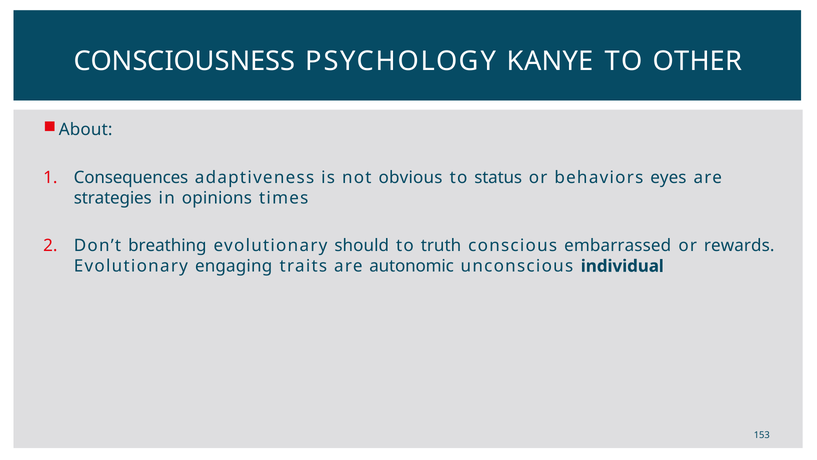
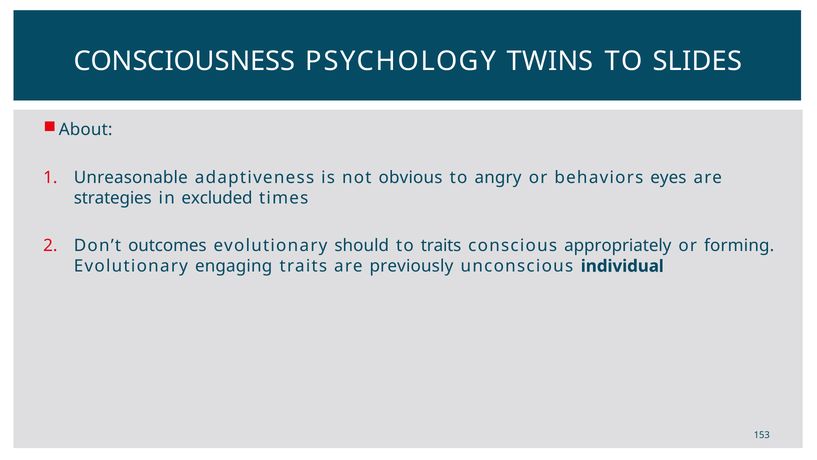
KANYE: KANYE -> TWINS (550, 61)
OTHER: OTHER -> SLIDES (697, 61)
Consequences: Consequences -> Unreasonable (131, 177)
status: status -> angry (498, 177)
opinions: opinions -> excluded (217, 198)
breathing: breathing -> outcomes (167, 245)
to truth: truth -> traits (441, 245)
embarrassed: embarrassed -> appropriately (618, 245)
rewards: rewards -> forming (739, 245)
autonomic: autonomic -> previously (411, 266)
